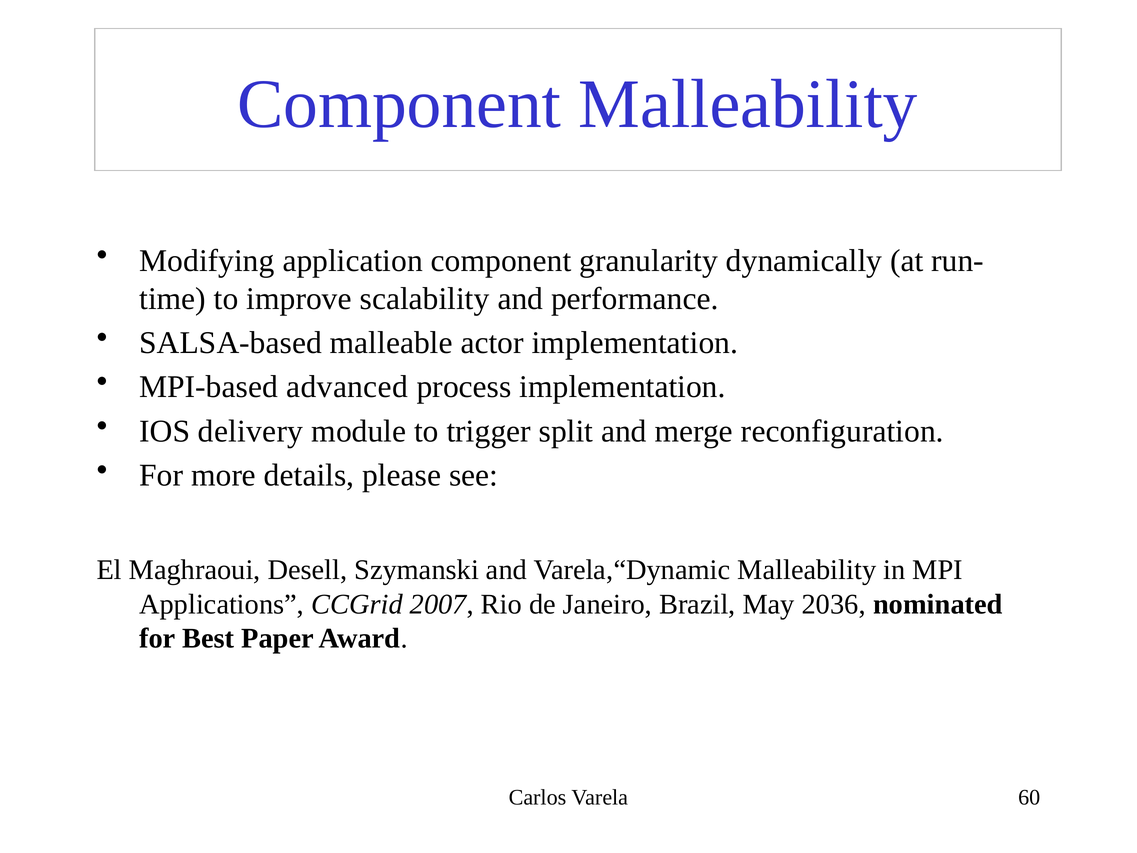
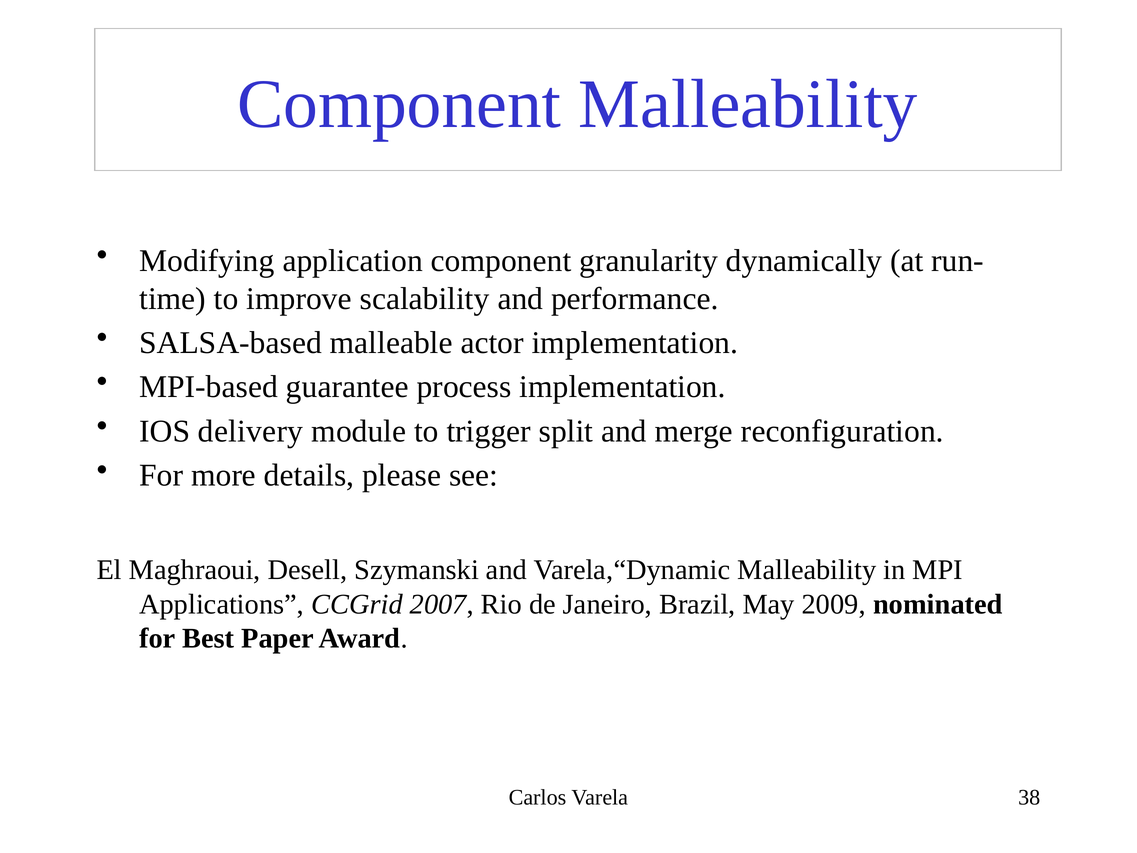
advanced: advanced -> guarantee (347, 387)
2036: 2036 -> 2009 (834, 604)
60: 60 -> 38 (1029, 797)
